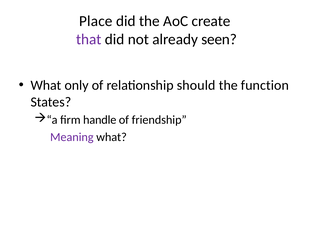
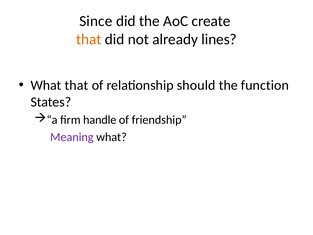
Place: Place -> Since (96, 21)
that colour: purple -> orange (89, 39)
seen: seen -> lines (219, 39)
What only: only -> that (77, 85)
